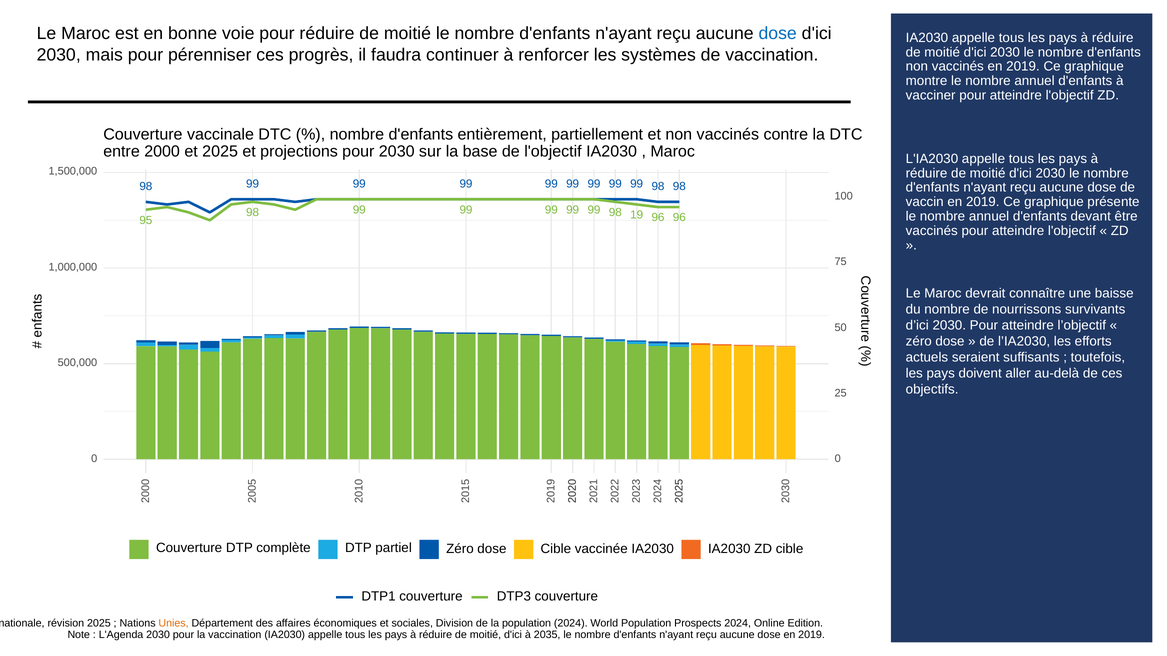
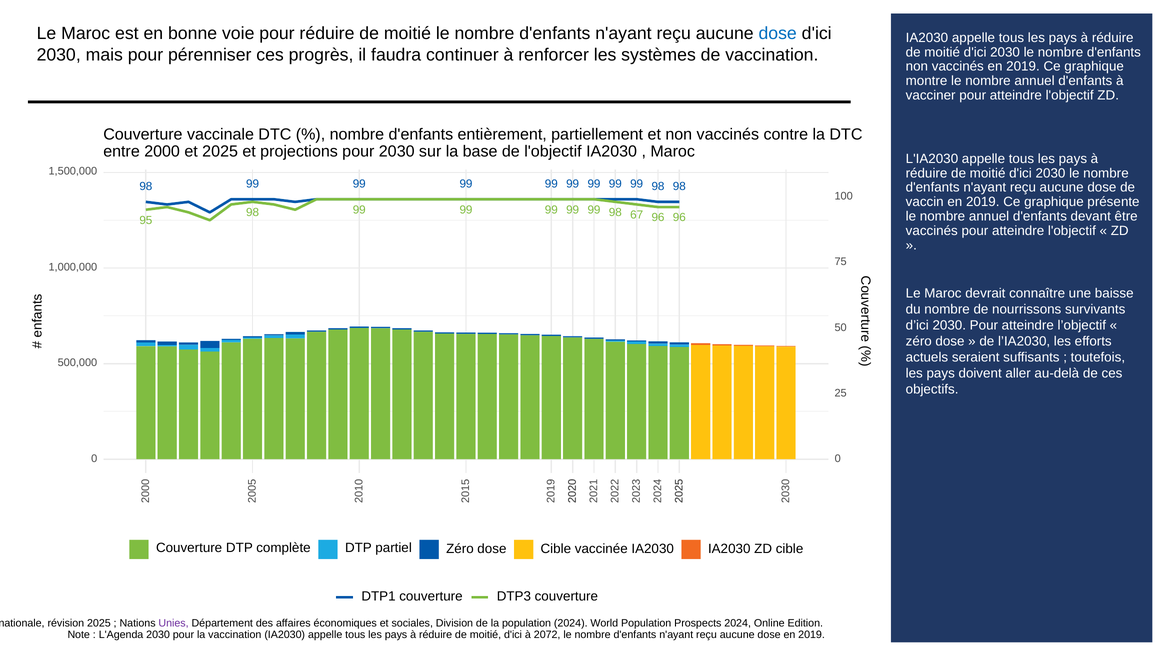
19: 19 -> 67 (637, 215)
Unies colour: orange -> purple (174, 624)
2035: 2035 -> 2072 (547, 635)
